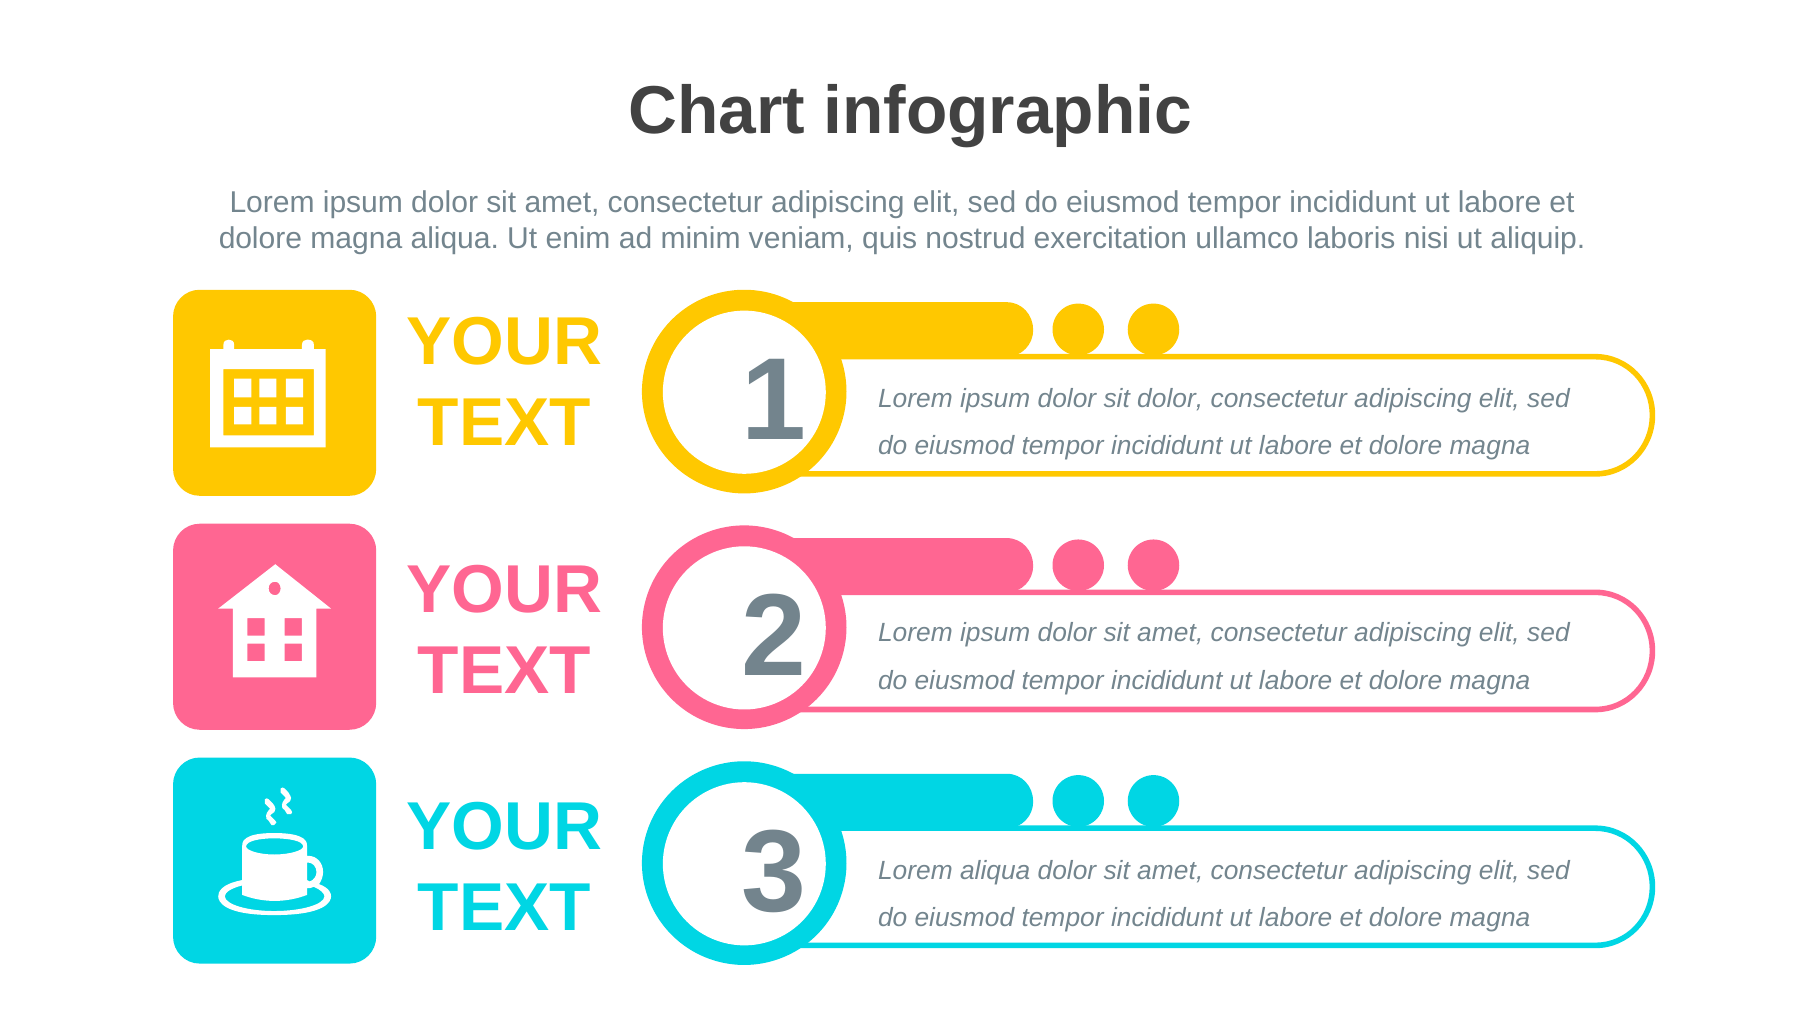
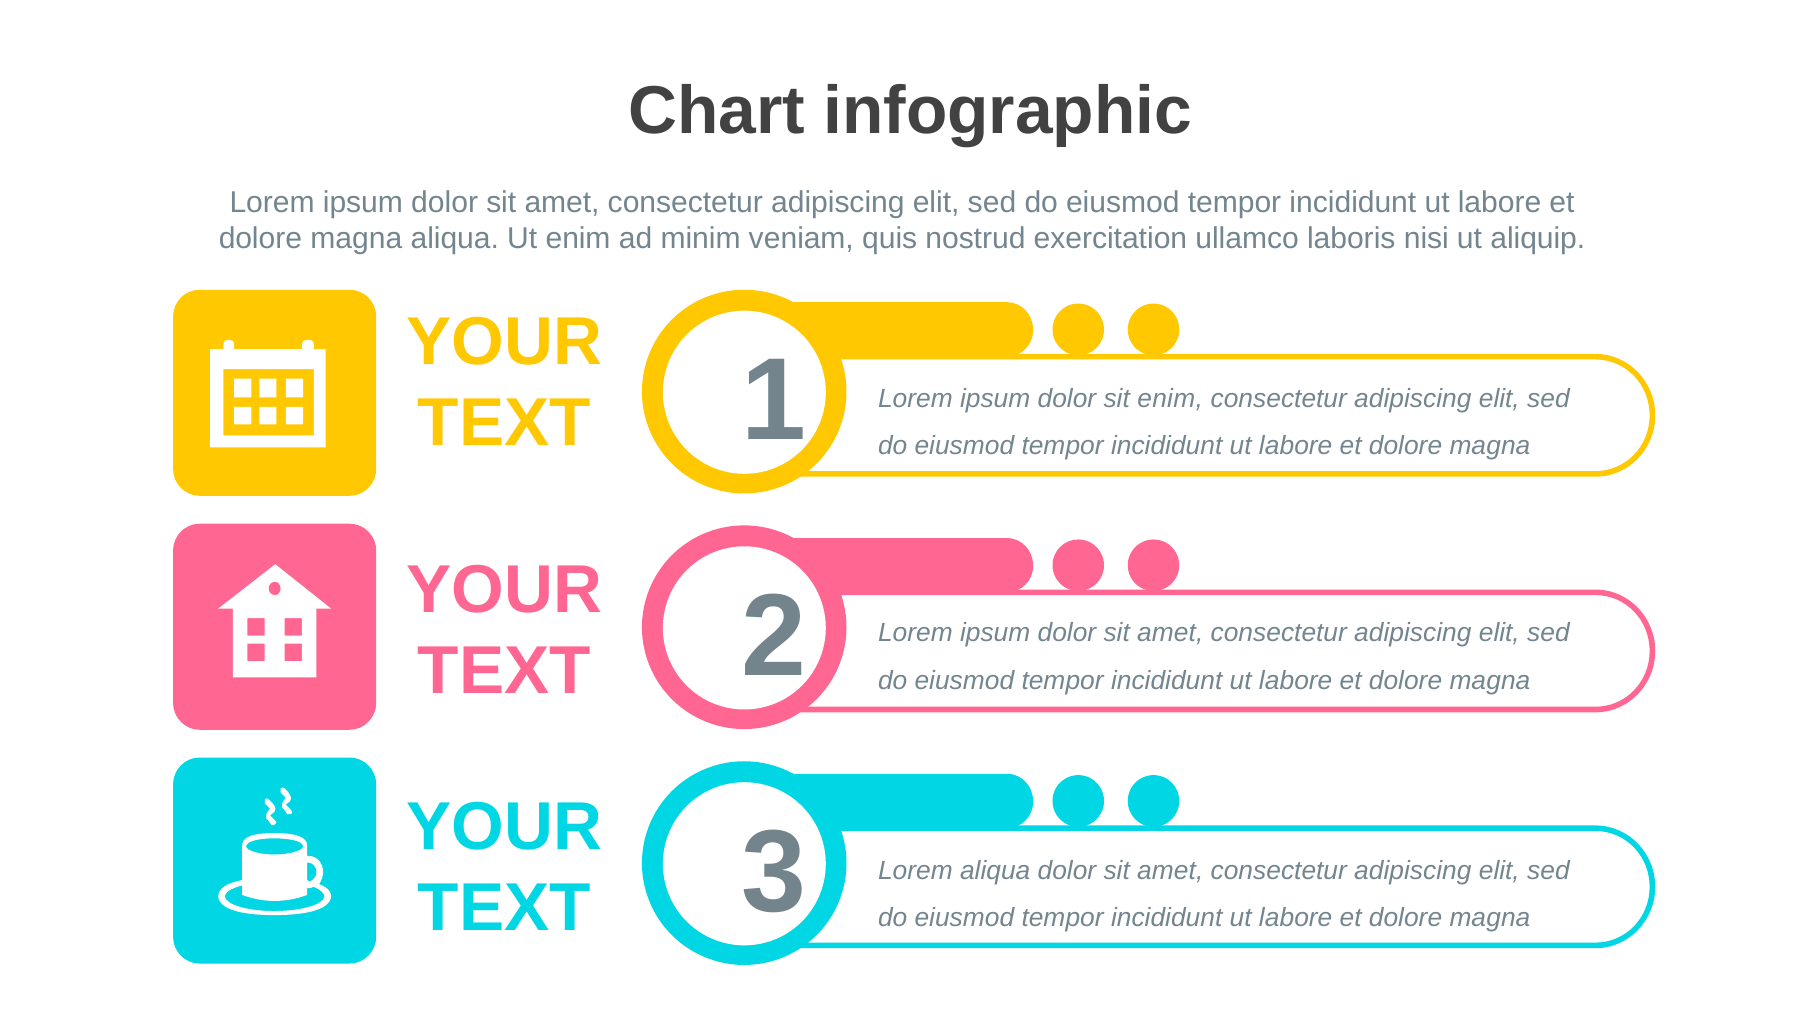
sit dolor: dolor -> enim (1170, 398)
